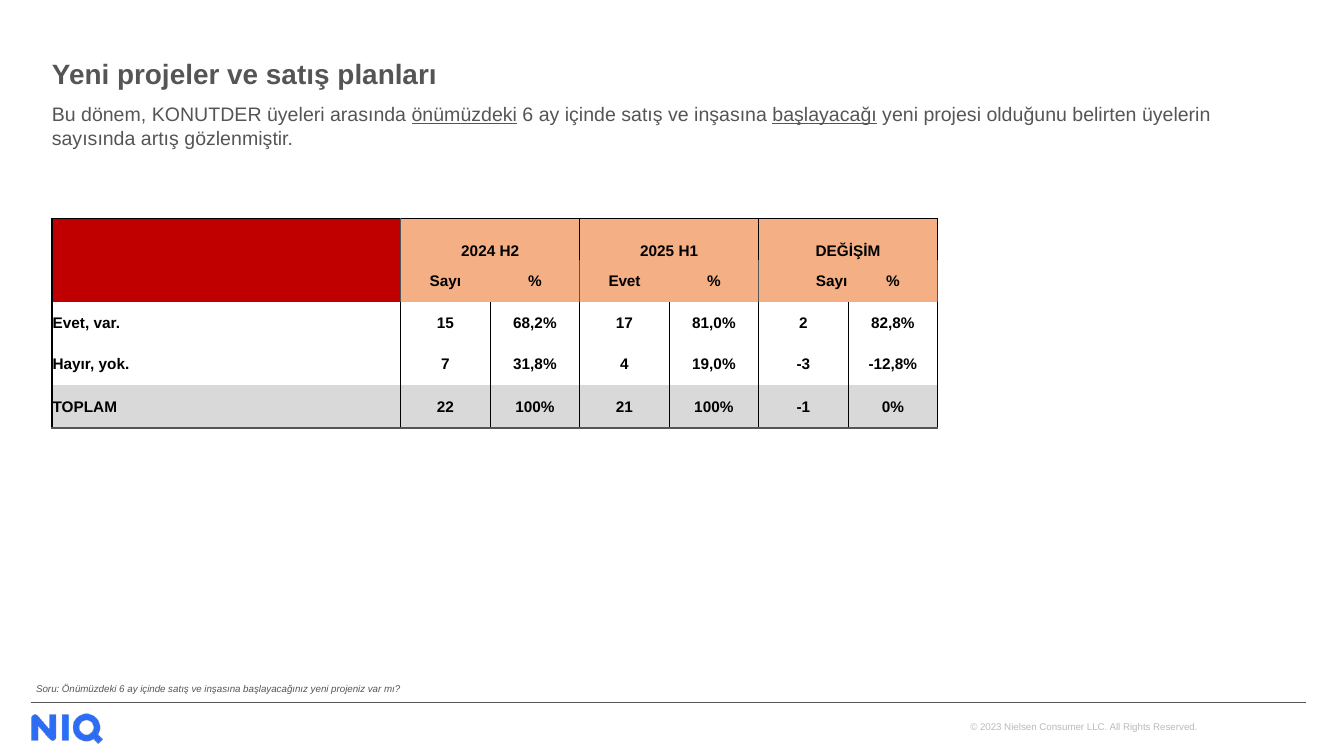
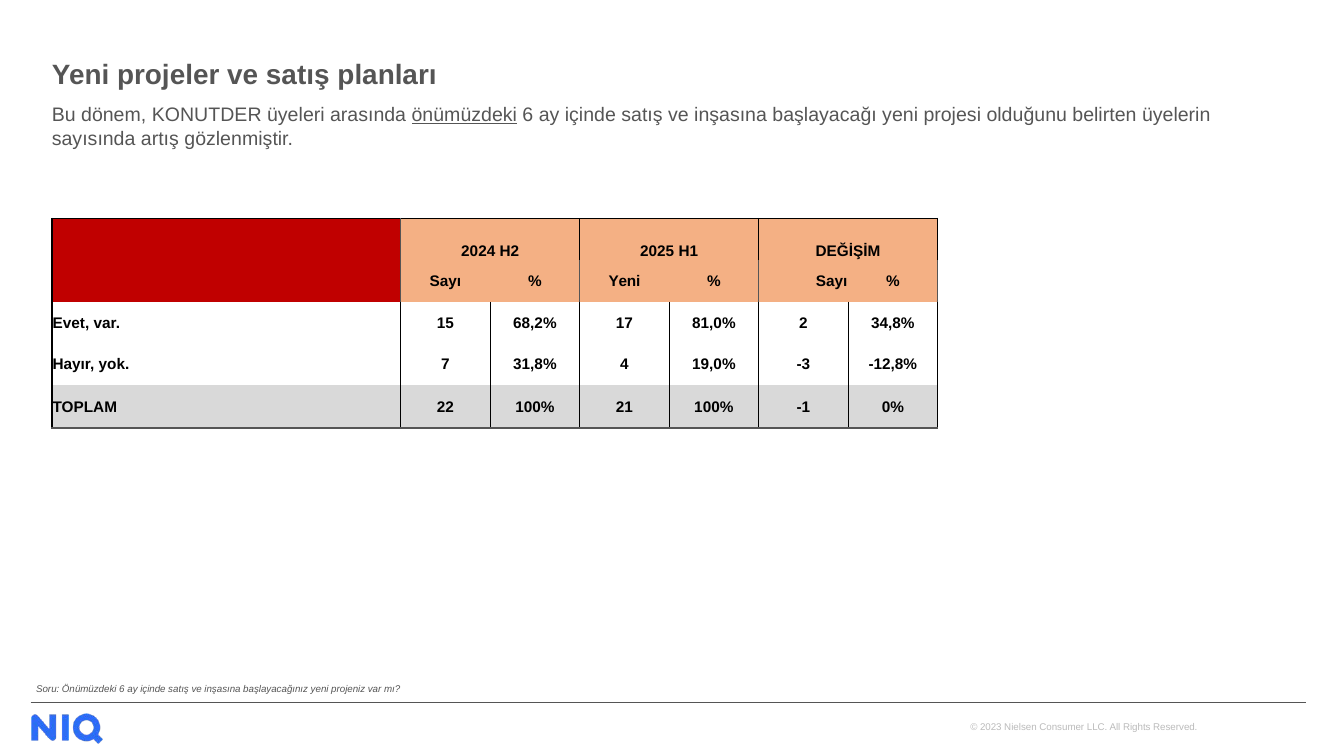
başlayacağı underline: present -> none (825, 115)
Evet: Evet -> Yeni (624, 282)
82,8%: 82,8% -> 34,8% (893, 323)
